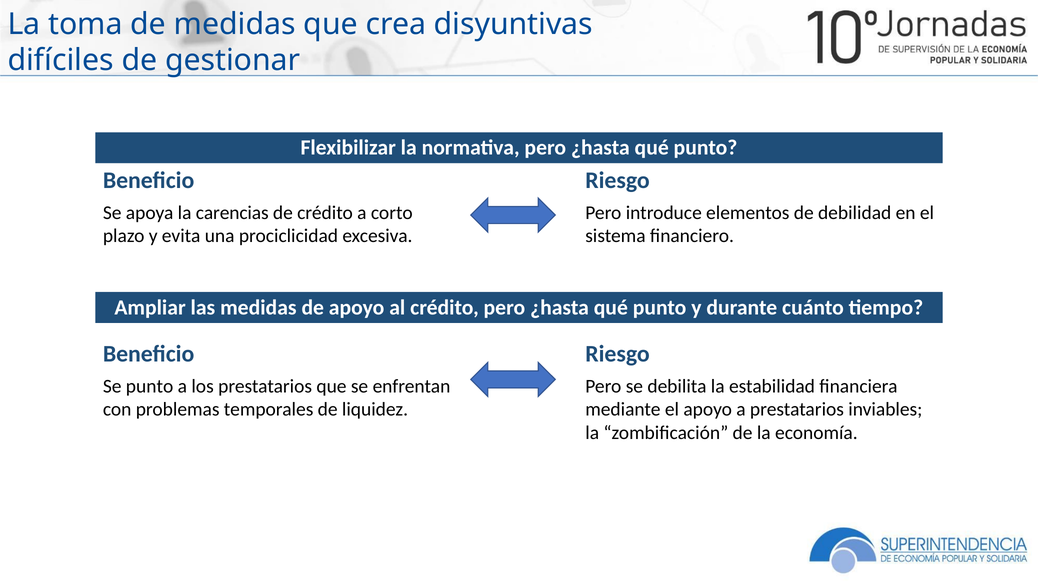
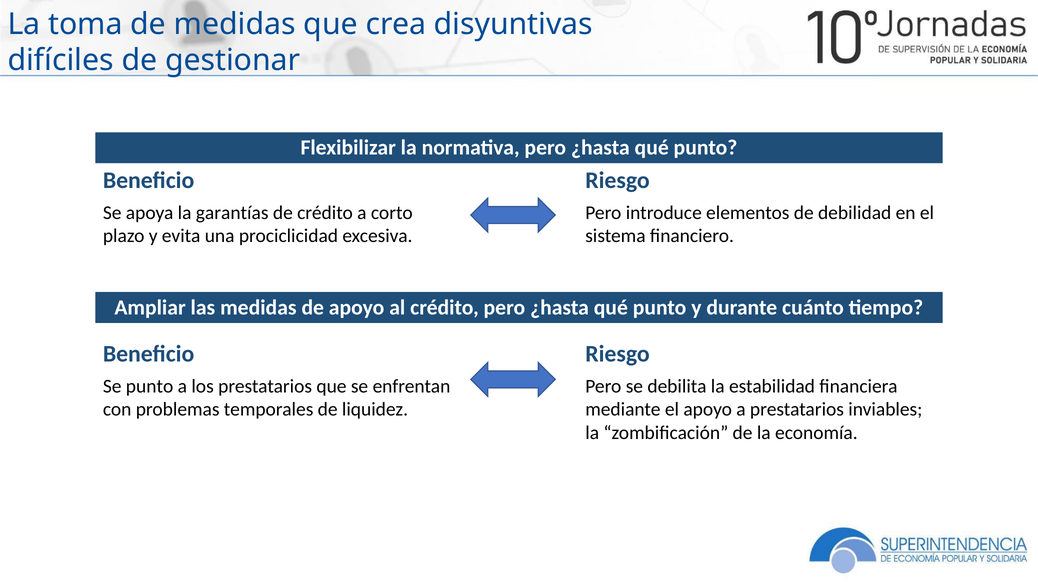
carencias: carencias -> garantías (232, 213)
